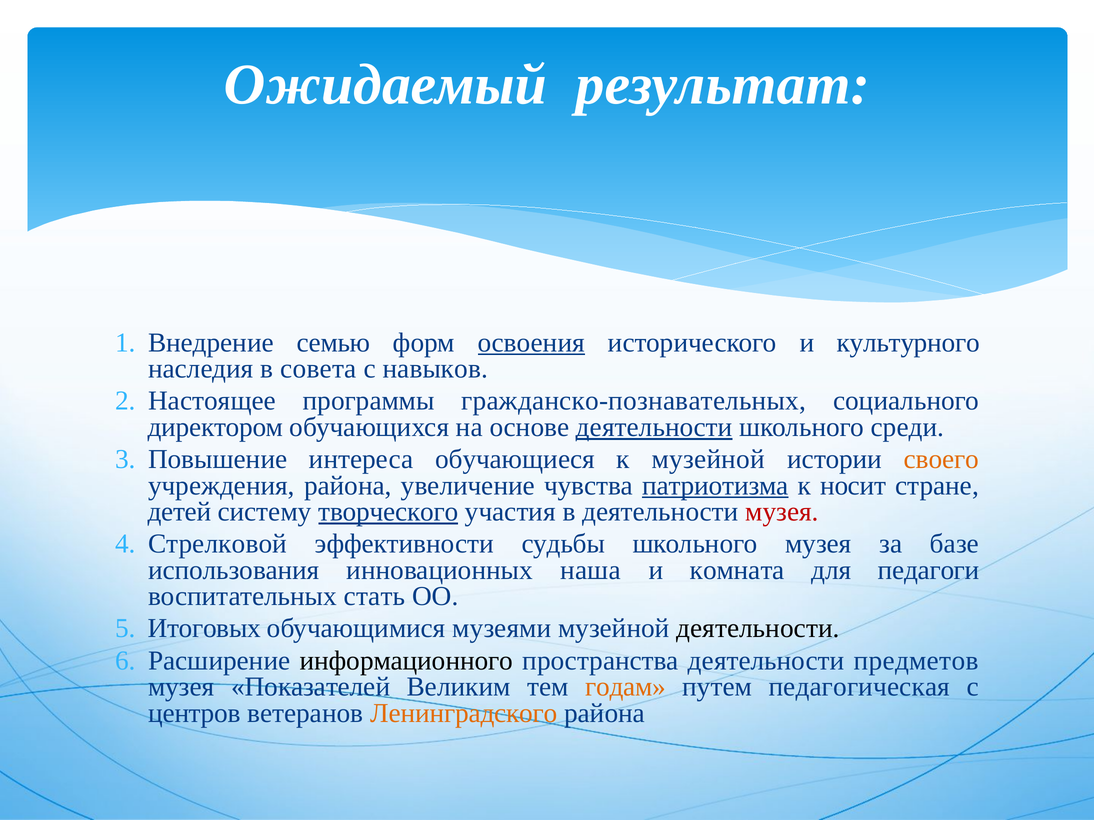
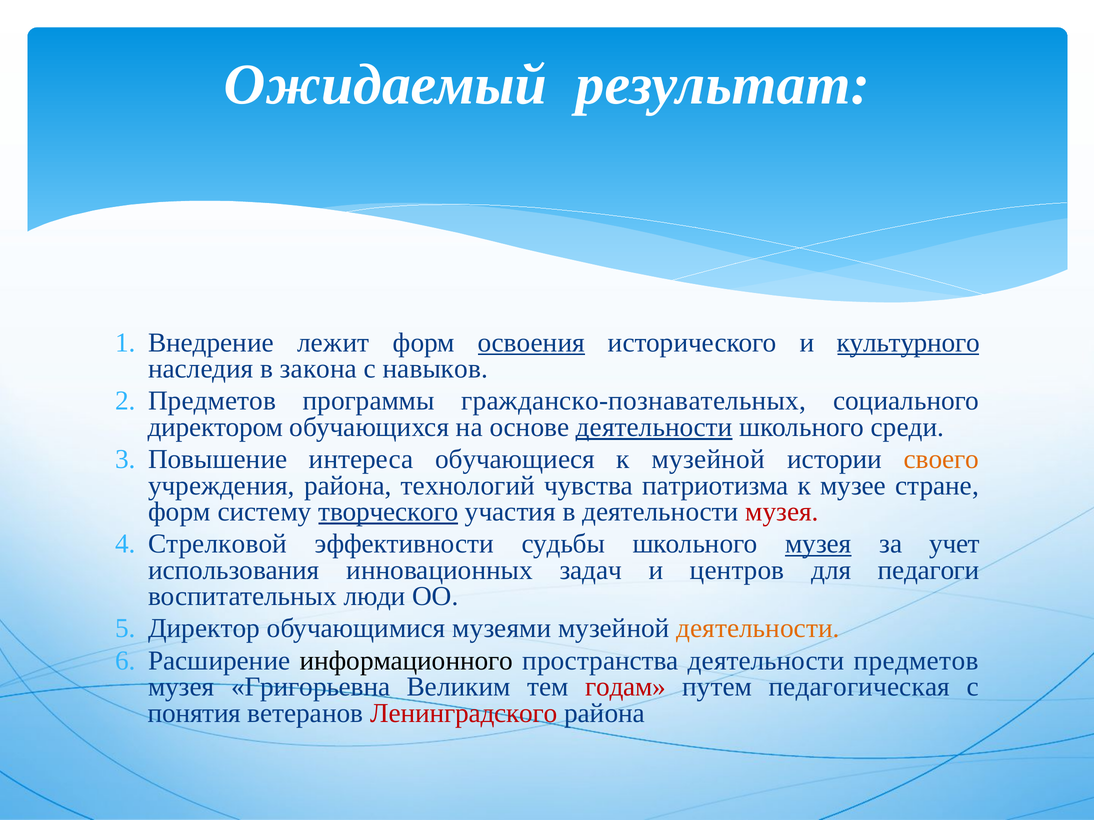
семью: семью -> лежит (333, 343)
культурного underline: none -> present (908, 343)
совета: совета -> закона (318, 369)
Настоящее: Настоящее -> Предметов (212, 401)
увеличение: увеличение -> технологий (468, 486)
патриотизма underline: present -> none (715, 486)
носит: носит -> музее (853, 486)
детей: детей -> форм (179, 512)
музея underline: none -> present (818, 544)
базе: базе -> учет (955, 544)
наша: наша -> задач (591, 570)
комната: комната -> центров (737, 570)
стать: стать -> люди (375, 597)
Итоговых: Итоговых -> Директор (204, 629)
деятельности colour: black -> orange (758, 629)
Показателей: Показателей -> Григорьевна (311, 687)
годам colour: orange -> red (626, 687)
центров: центров -> понятия (194, 713)
Ленинградского colour: orange -> red (464, 713)
